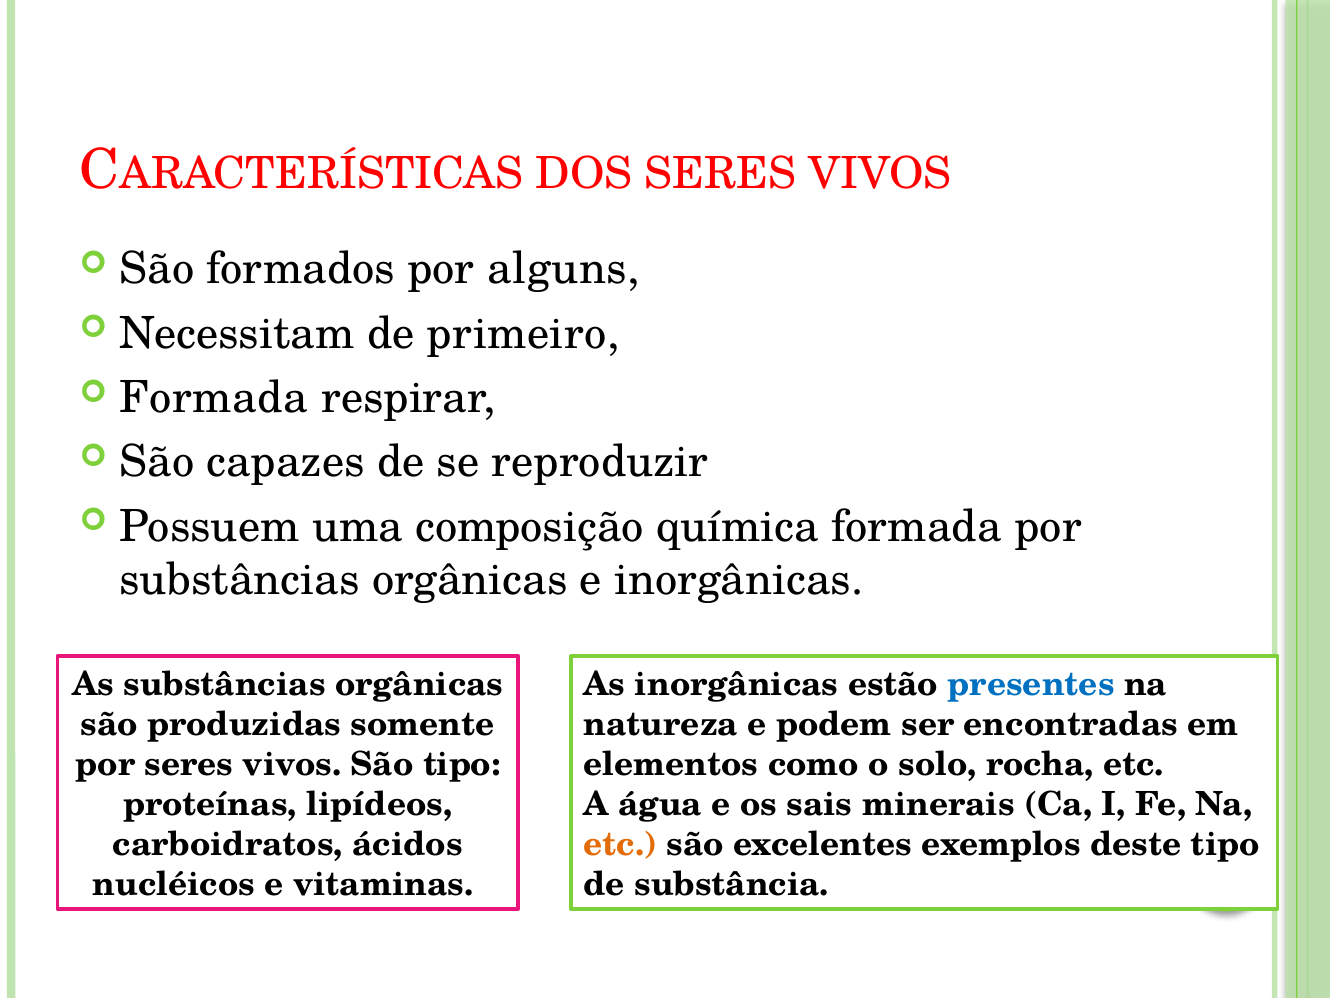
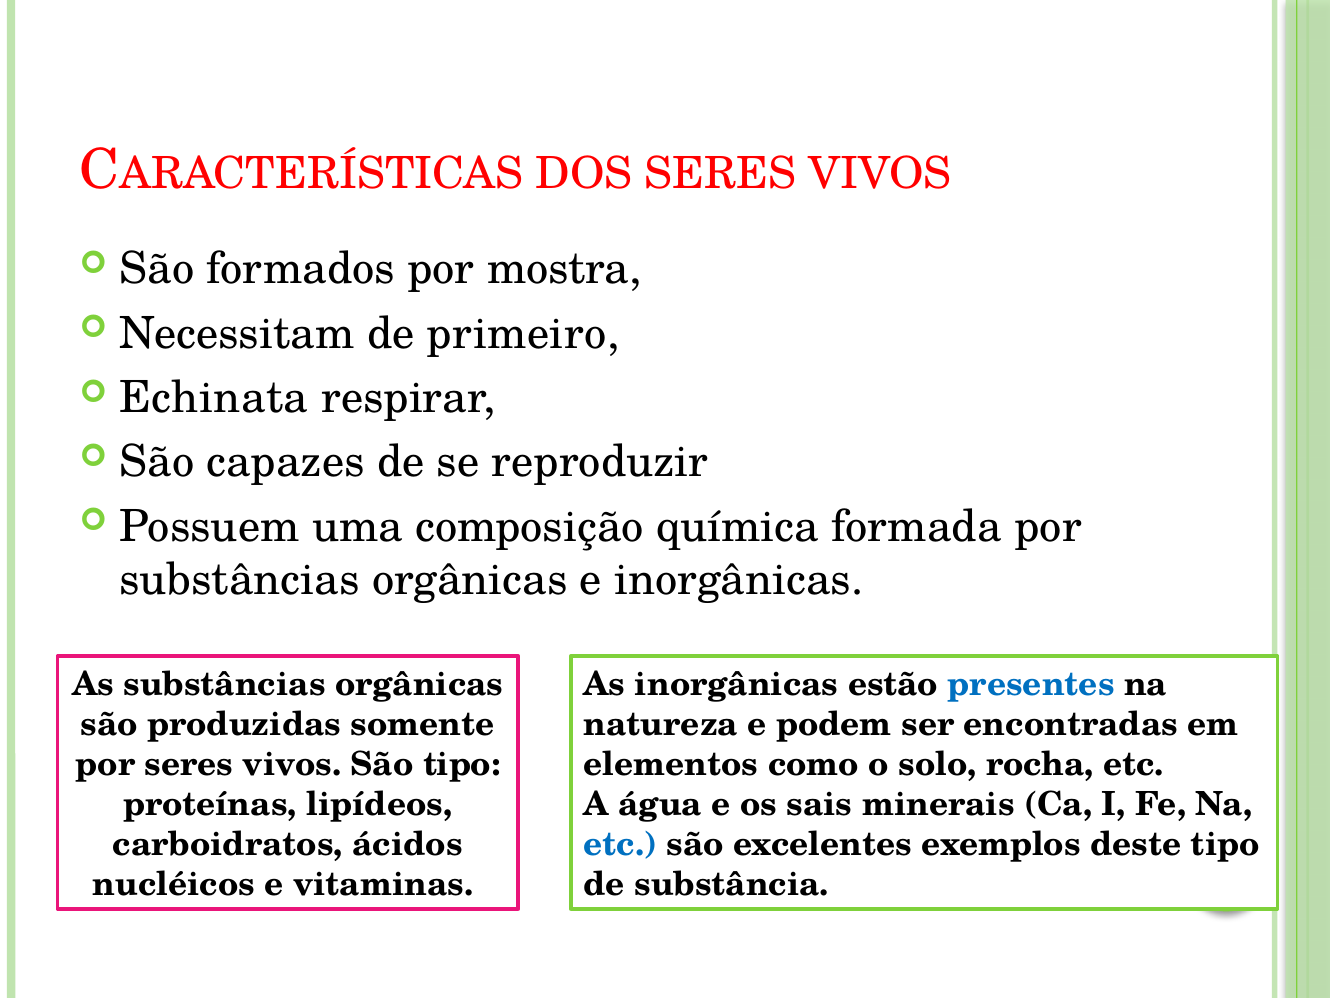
alguns: alguns -> mostra (564, 269)
Formada: Formada -> Echinata (214, 398)
etc colour: orange -> blue (620, 844)
